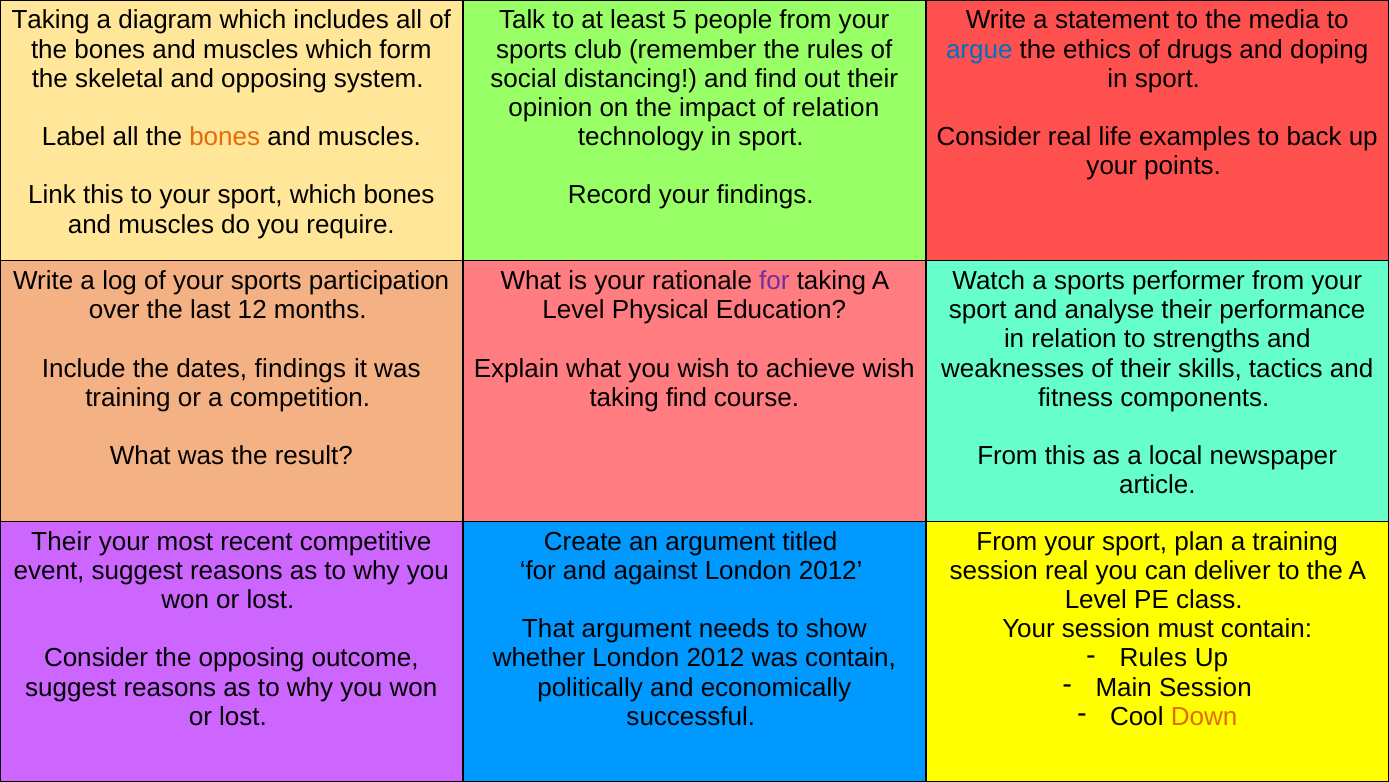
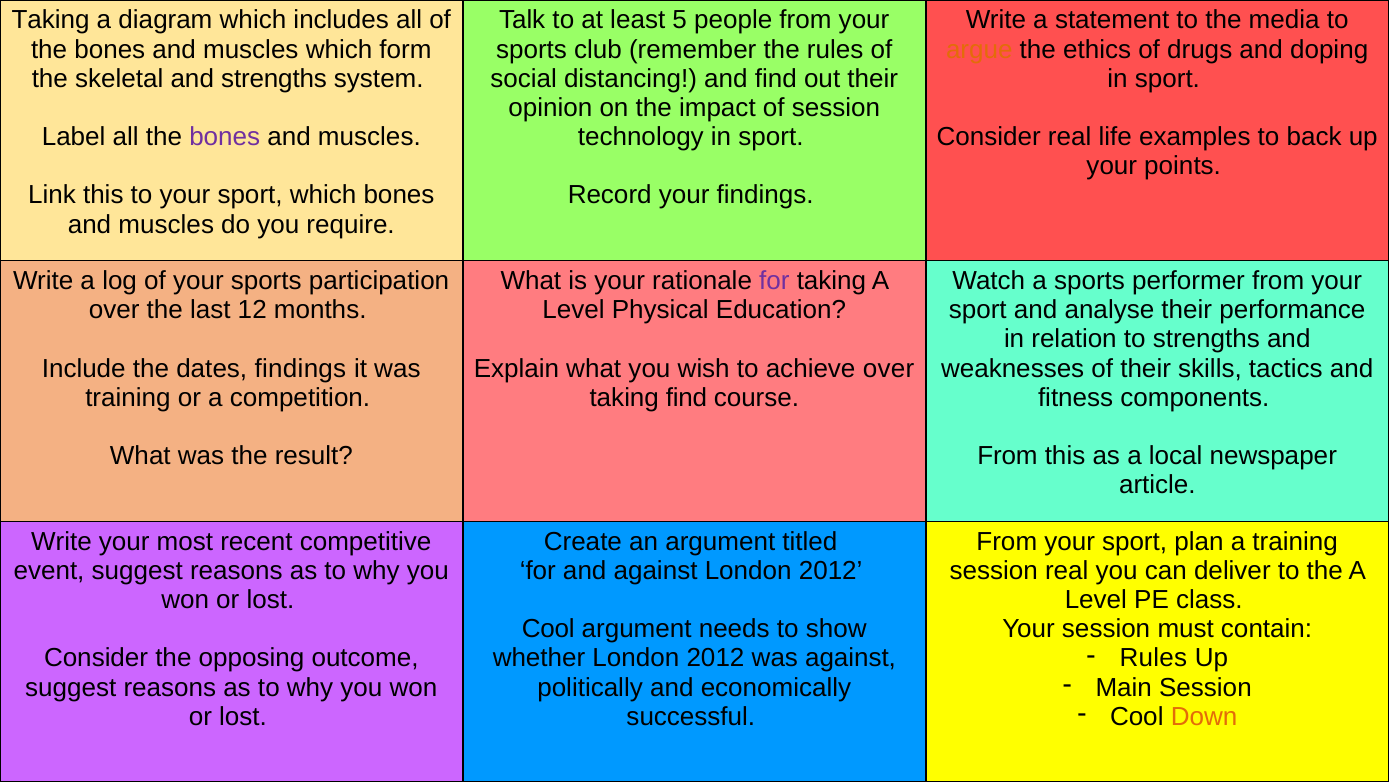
argue colour: blue -> orange (979, 49)
and opposing: opposing -> strengths (274, 79)
of relation: relation -> session (836, 108)
bones colour: orange -> purple (225, 137)
achieve wish: wish -> over (889, 368)
Their: Their -> Write (61, 541)
That: That -> Cool (548, 629)
was contain: contain -> against (851, 658)
